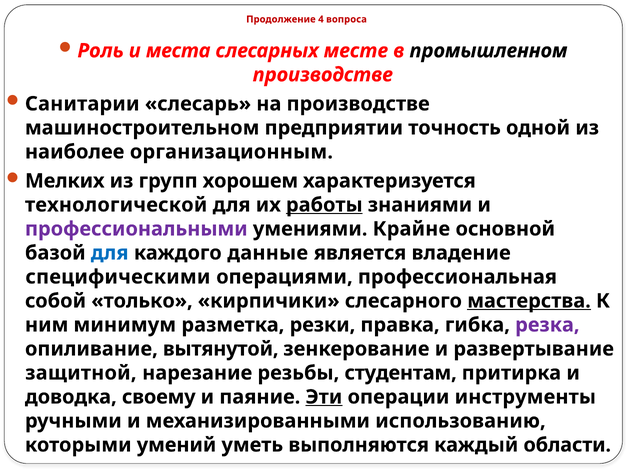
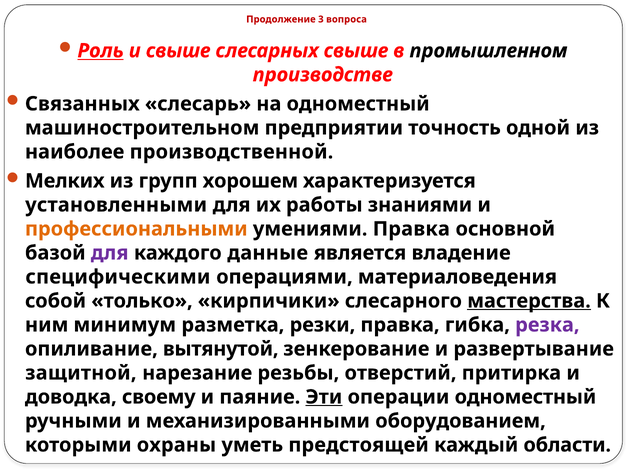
4: 4 -> 3 (321, 19)
Роль underline: none -> present (101, 51)
и места: места -> свыше (178, 51)
слесарных месте: месте -> свыше (356, 51)
Санитарии: Санитарии -> Связанных (82, 104)
на производстве: производстве -> одноместный (358, 104)
организационным: организационным -> производственной (231, 152)
технологической: технологической -> установленными (116, 205)
работы underline: present -> none (324, 205)
профессиональными colour: purple -> orange (136, 229)
умениями Крайне: Крайне -> Правка (411, 229)
для colour: blue -> purple (110, 253)
профессиональная: профессиональная -> материаловедения (457, 277)
студентам: студентам -> отверстий (401, 373)
операции инструменты: инструменты -> одноместный (525, 397)
использованию: использованию -> оборудованием (461, 421)
умений: умений -> охраны (176, 445)
выполняются: выполняются -> предстоящей (359, 445)
